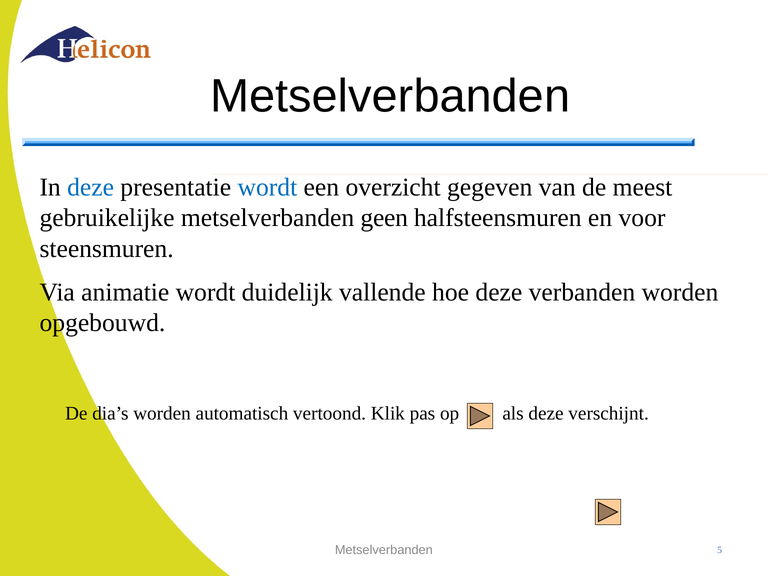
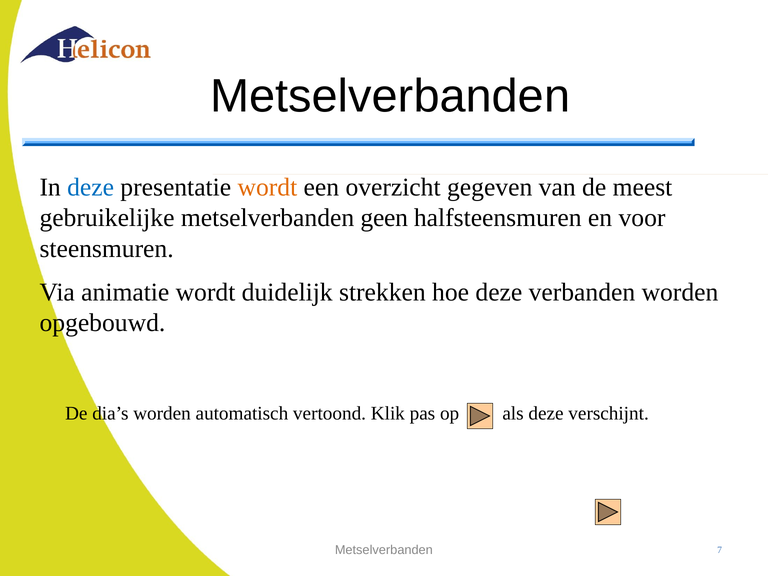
wordt colour: blue -> orange (267, 187)
vallende: vallende -> strekken (382, 292)
5: 5 -> 7 (720, 550)
